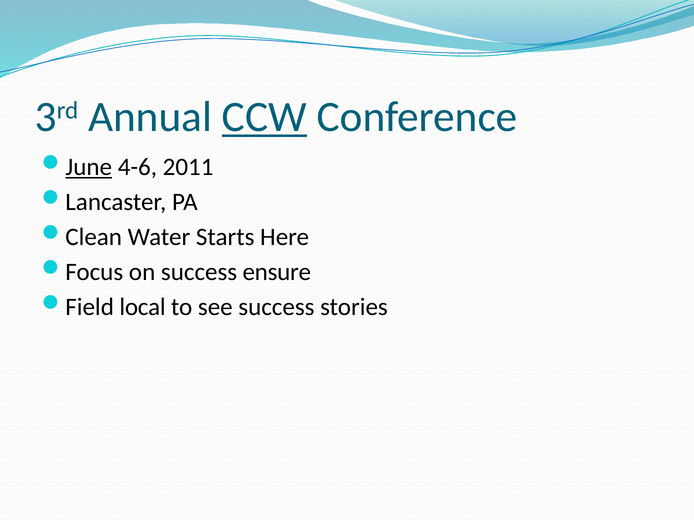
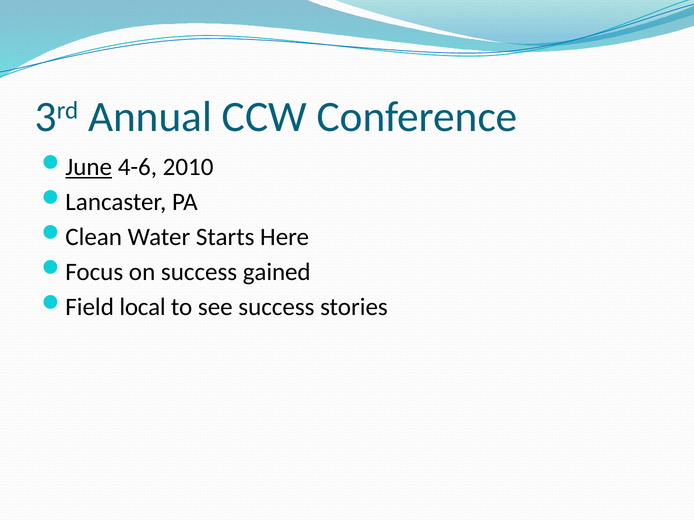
CCW underline: present -> none (264, 117)
2011: 2011 -> 2010 (188, 167)
ensure: ensure -> gained (277, 272)
